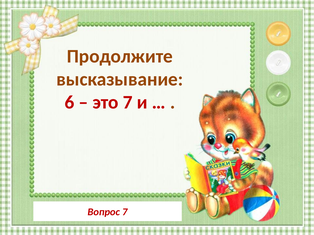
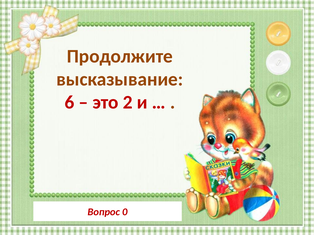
это 7: 7 -> 2 (128, 102)
Вопрос 7: 7 -> 0 (125, 212)
